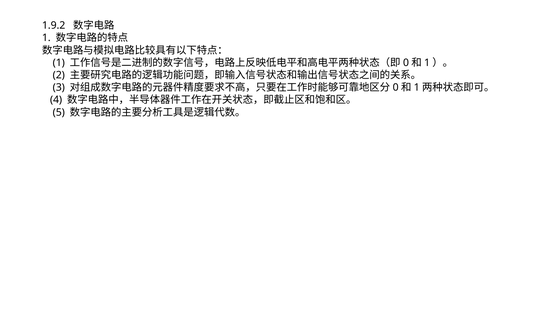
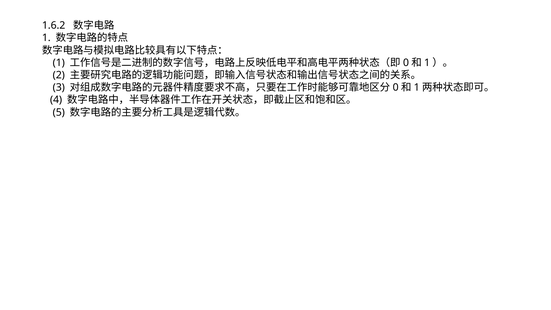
1.9.2: 1.9.2 -> 1.6.2 (54, 25)
